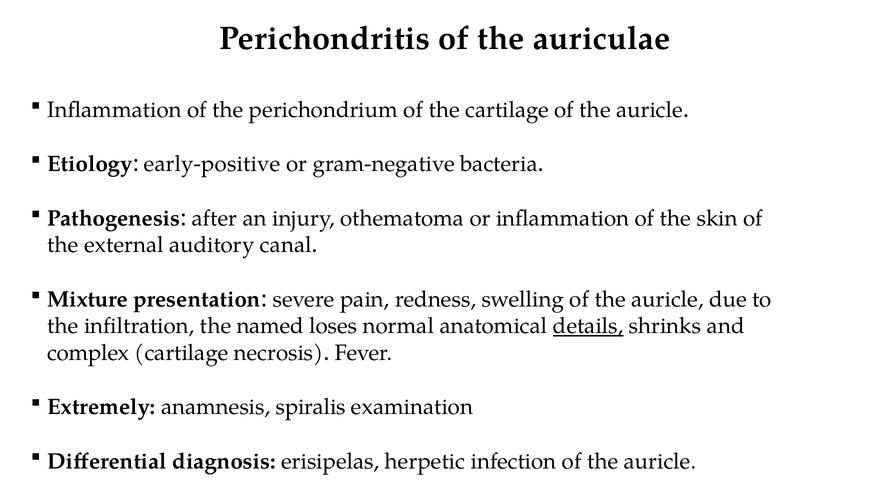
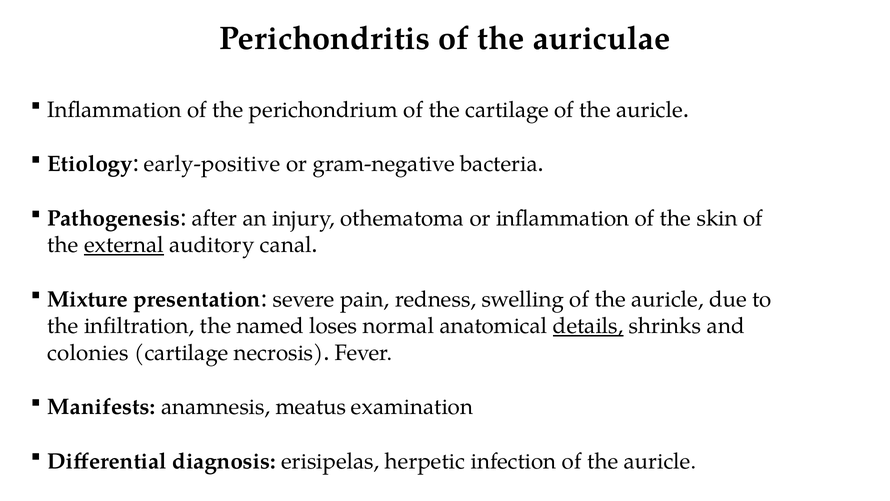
external underline: none -> present (124, 245)
complex: complex -> colonies (88, 352)
Extremely: Extremely -> Manifests (101, 407)
spiralis: spiralis -> meatus (311, 407)
